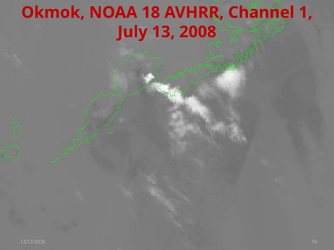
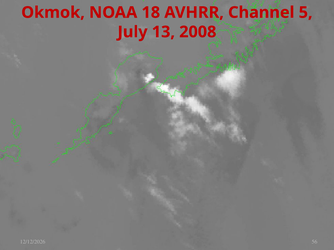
1: 1 -> 5 (306, 13)
